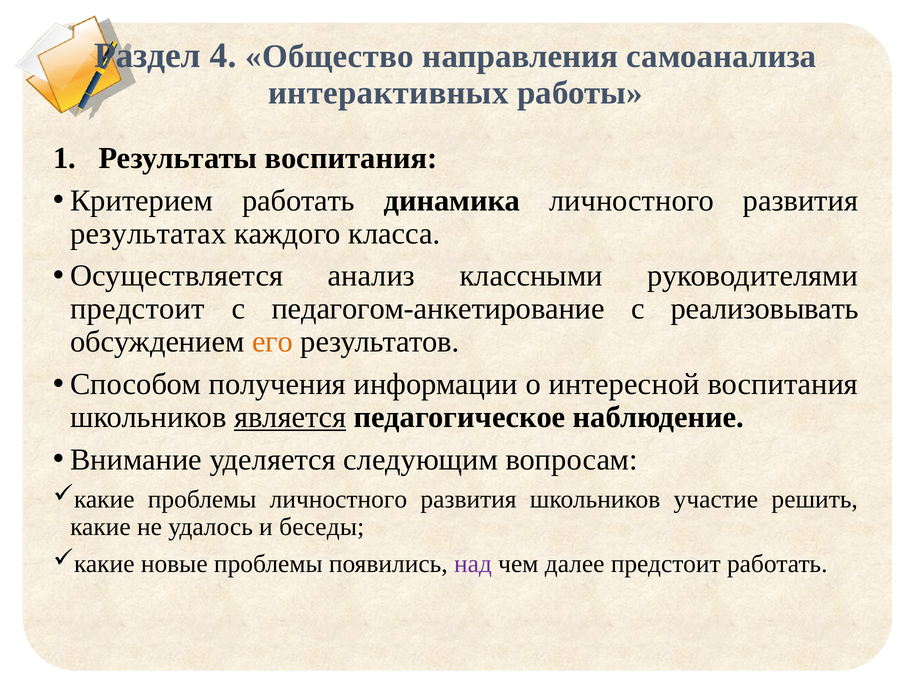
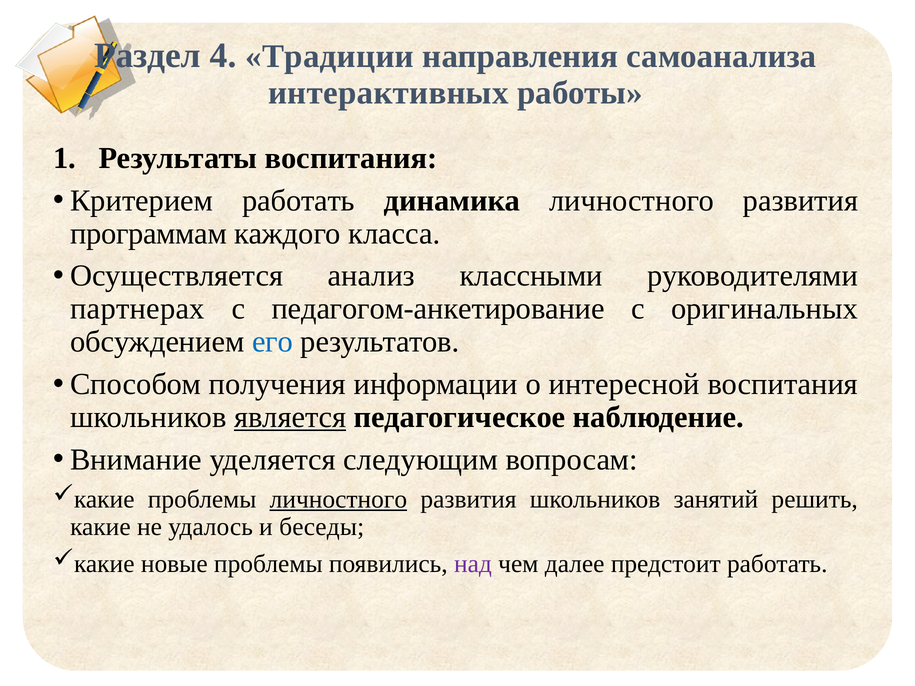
Общество: Общество -> Традиции (330, 57)
результатах: результатах -> программам (149, 234)
предстоит: предстоит -> партнерах (137, 309)
реализовывать: реализовывать -> оригинальных (765, 309)
его colour: orange -> blue (272, 342)
личностного underline: none -> present (338, 499)
участие: участие -> занятий (716, 499)
